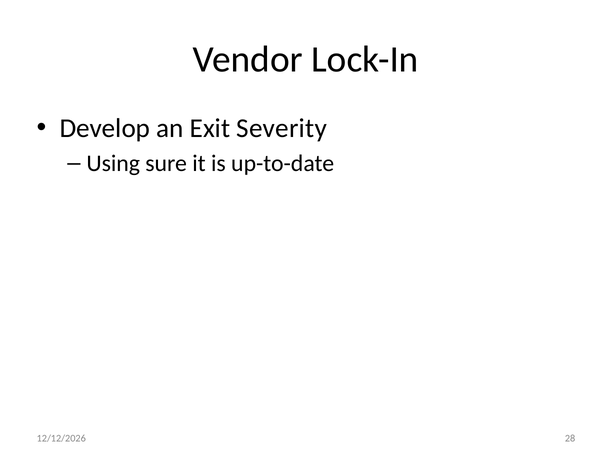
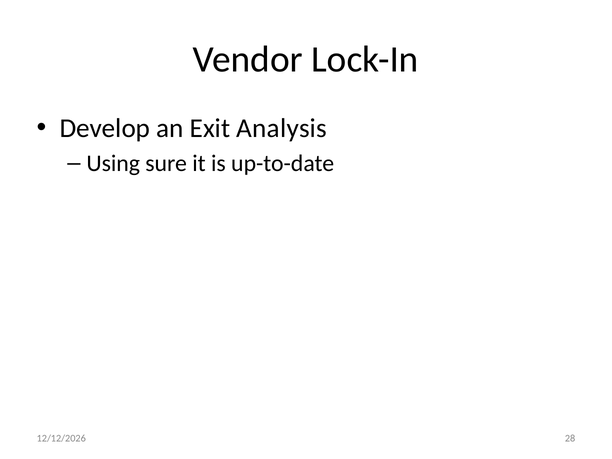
Severity: Severity -> Analysis (282, 128)
